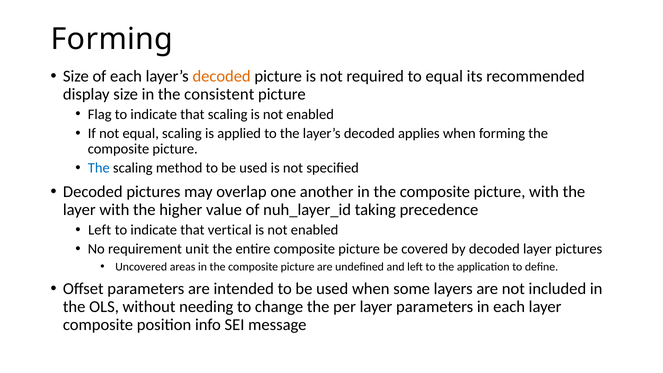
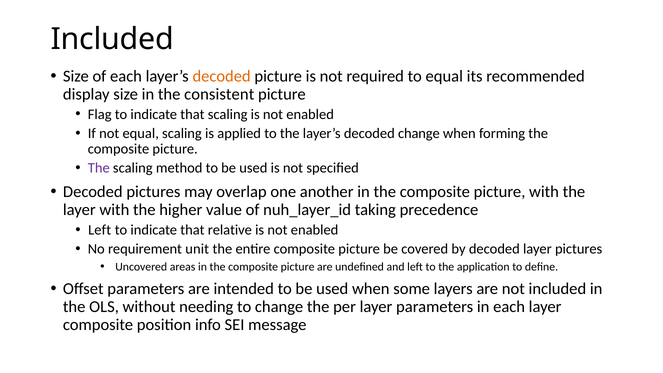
Forming: Forming -> Included (112, 39)
decoded applies: applies -> change (419, 133)
The colour: blue -> purple (99, 168)
vertical: vertical -> relative (230, 230)
